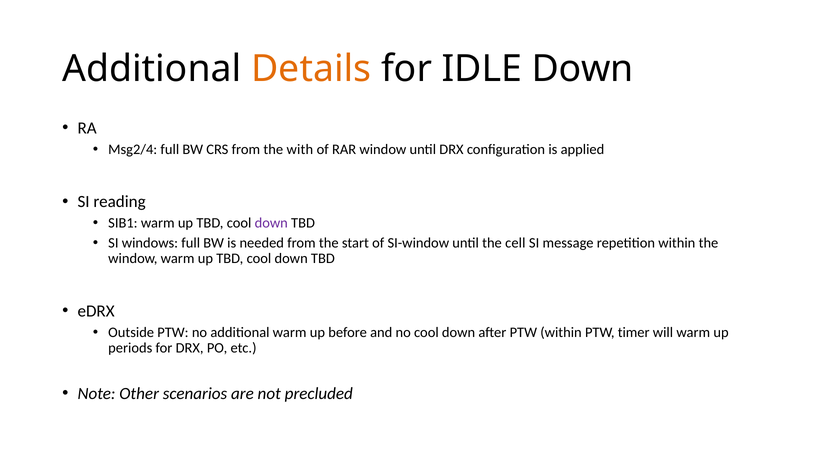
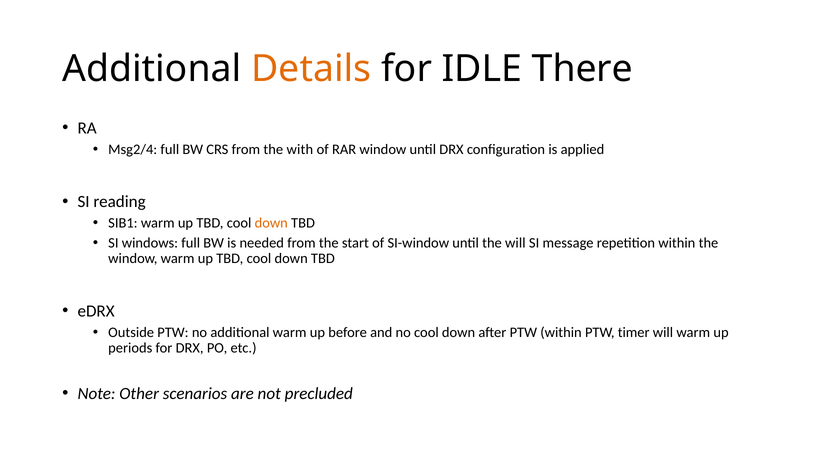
IDLE Down: Down -> There (582, 69)
down colour: purple -> orange (271, 223)
the cell: cell -> will (515, 243)
